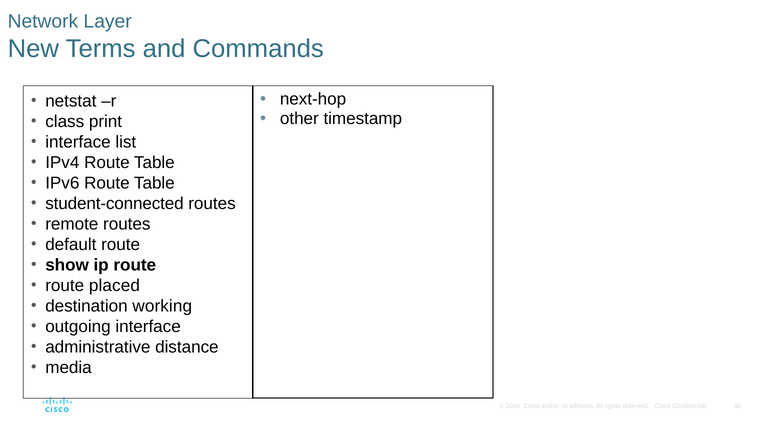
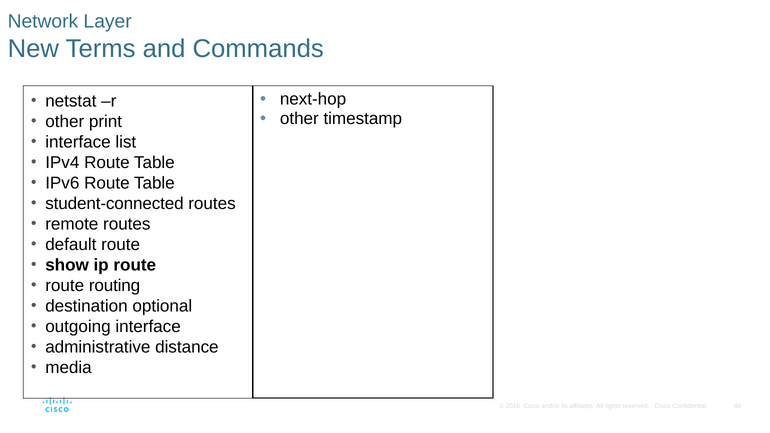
class: class -> other (65, 122)
placed: placed -> routing (115, 286)
working: working -> optional (162, 306)
